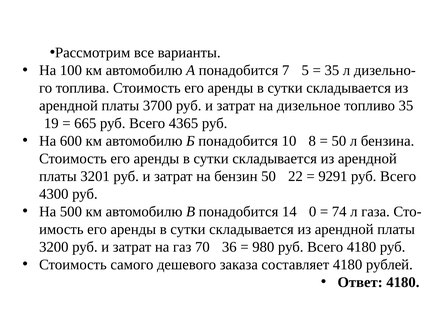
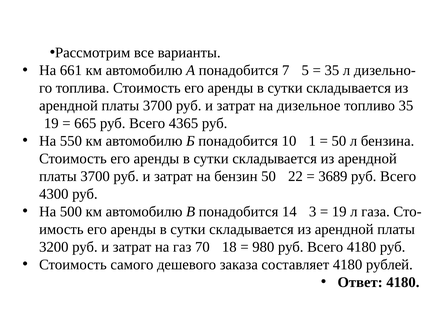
100: 100 -> 661 (71, 70)
600: 600 -> 550 (71, 141)
8: 8 -> 1 (312, 141)
3201: 3201 -> 3700 (95, 176)
9291: 9291 -> 3689 (333, 176)
0: 0 -> 3 (313, 211)
74: 74 -> 19 (339, 211)
36: 36 -> 18 (229, 247)
